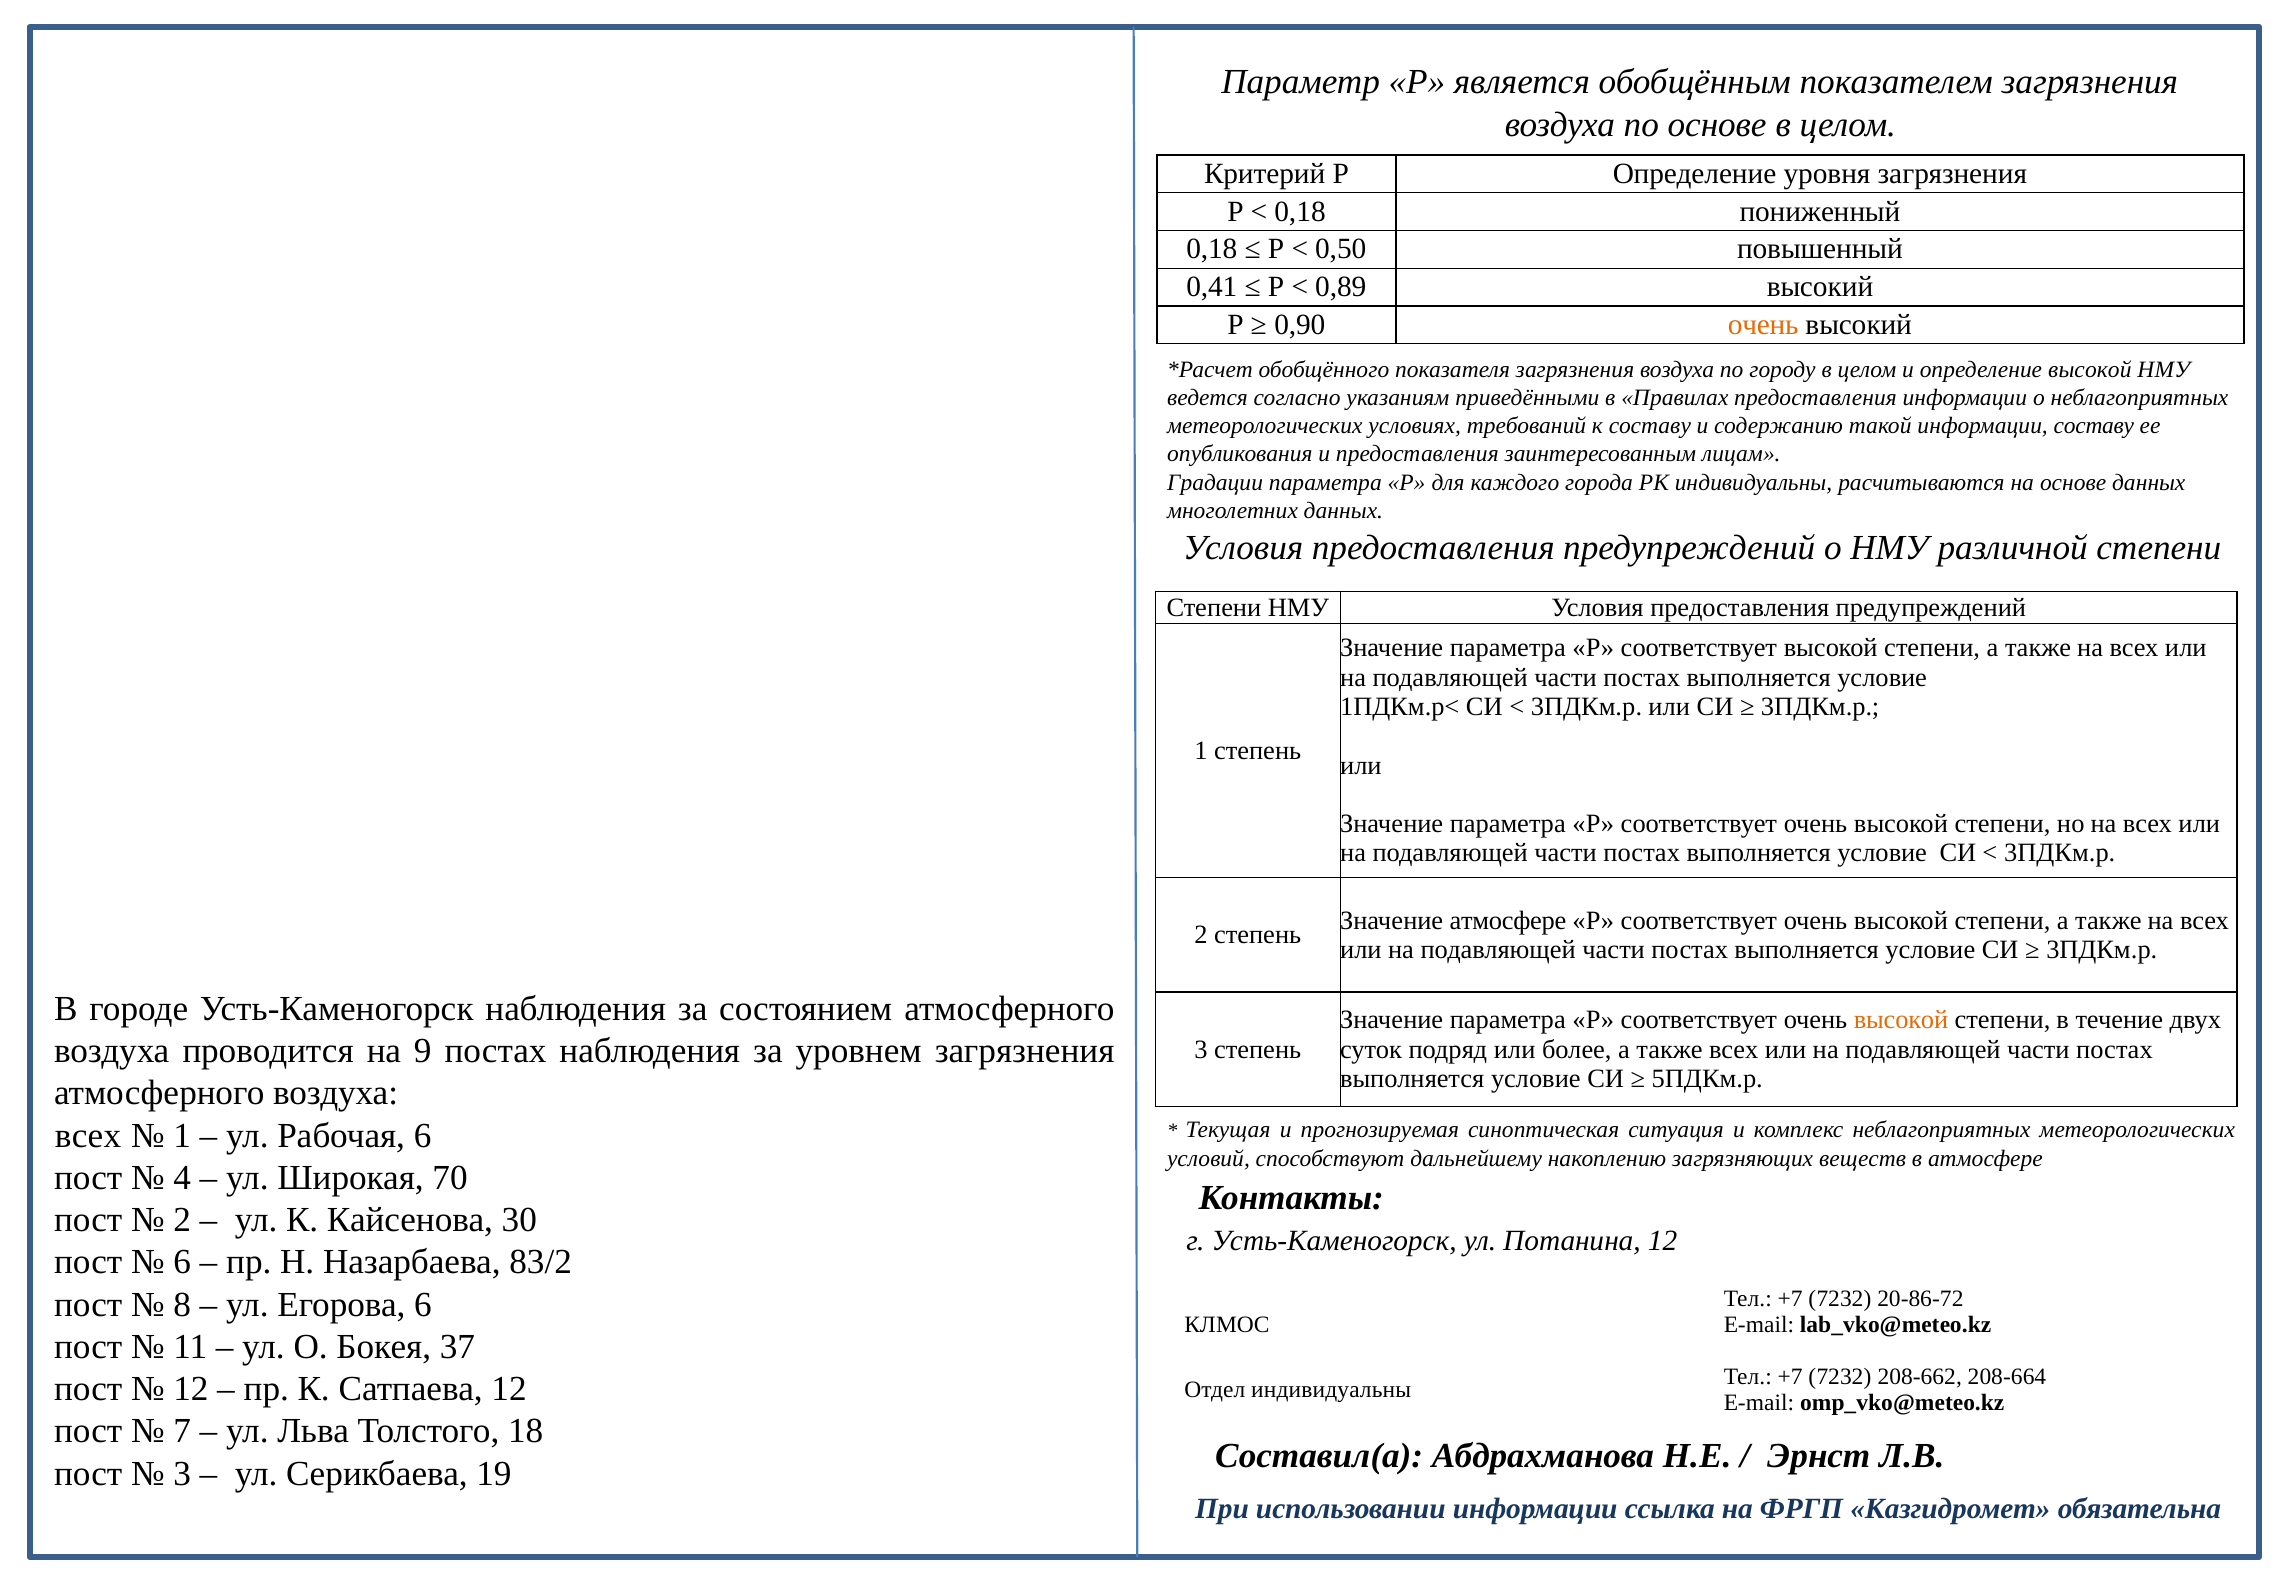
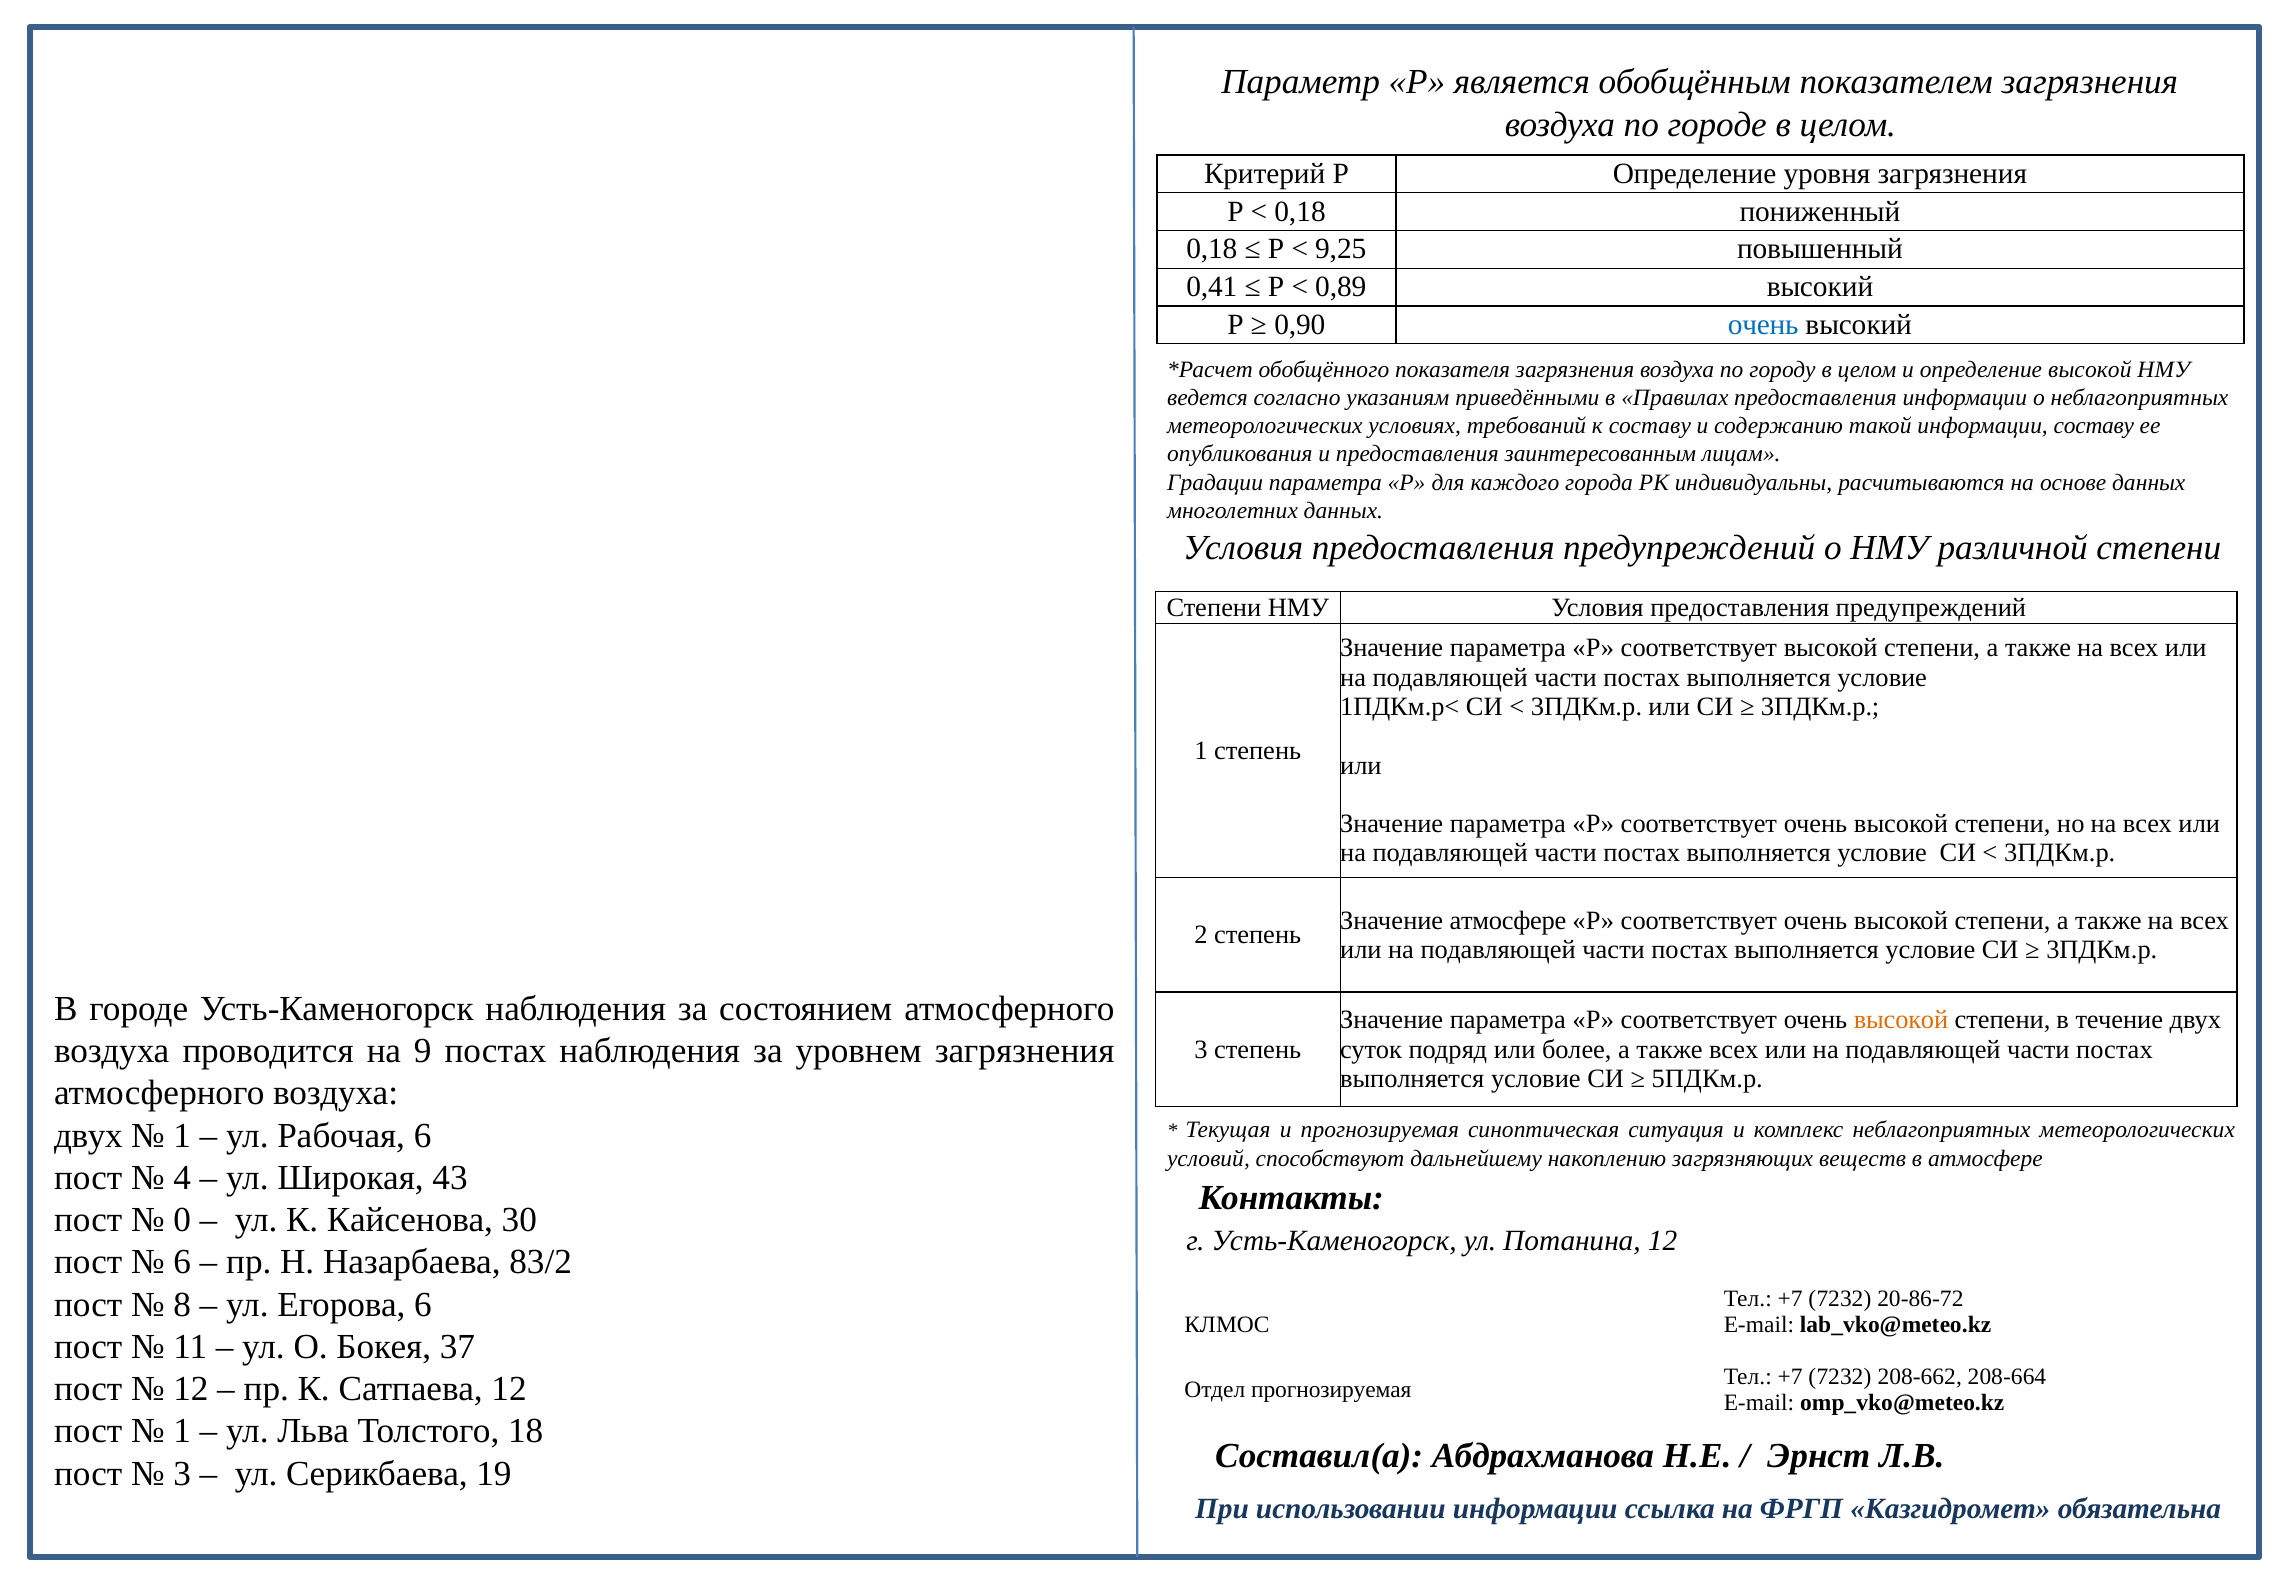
по основе: основе -> городе (1717, 124)
0,50: 0,50 -> 9,25 (1341, 249)
очень colour: orange -> blue (1763, 325)
всех: всех -> двух (88, 1136)
70: 70 -> 43 (450, 1178)
2: 2 -> 0 (182, 1221)
Отдел индивидуальны: индивидуальны -> прогнозируемая (1331, 1390)
7: 7 -> 1 (182, 1432)
